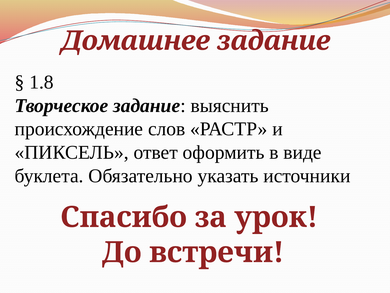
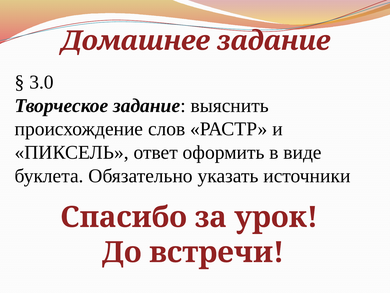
1.8: 1.8 -> 3.0 (41, 82)
